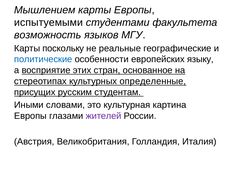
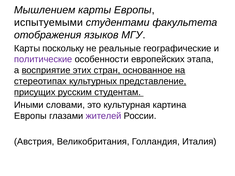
возможность: возможность -> отображения (48, 35)
политические colour: blue -> purple (43, 59)
языку: языку -> этапа (200, 59)
определенные: определенные -> представление (153, 81)
